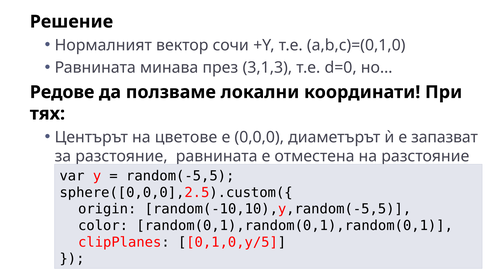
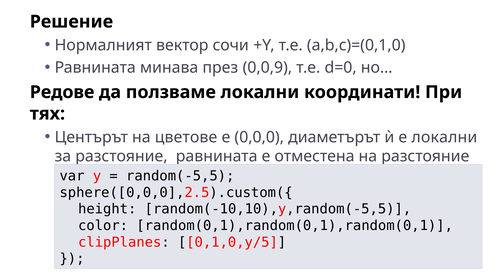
3,1,3: 3,1,3 -> 0,0,9 (267, 68)
е запазват: запазват -> локални (444, 137)
origin: origin -> height (107, 209)
